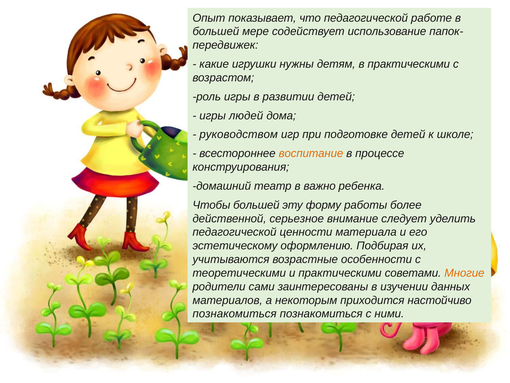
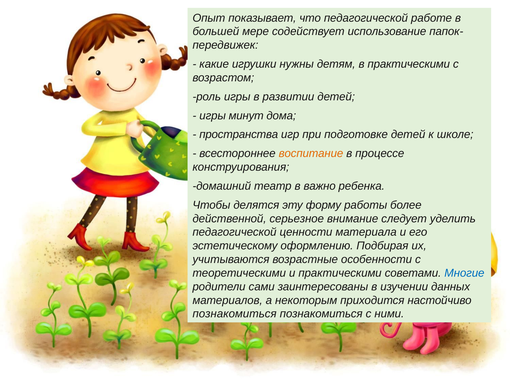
людей: людей -> минут (246, 115)
руководством: руководством -> пространства (239, 134)
Чтобы большей: большей -> делятся (256, 205)
Многие colour: orange -> blue (464, 273)
